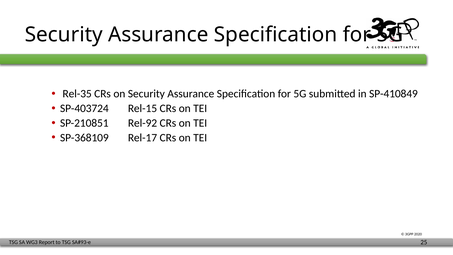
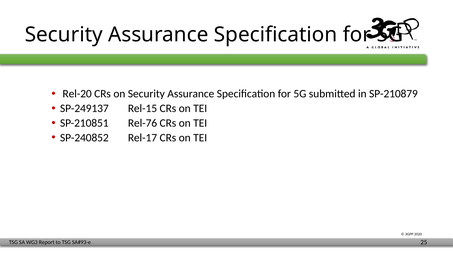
Rel-35: Rel-35 -> Rel-20 (77, 94)
SP-410849: SP-410849 -> SP-210879 (393, 94)
SP-403724: SP-403724 -> SP-249137 (84, 108)
Rel-92: Rel-92 -> Rel-76 (143, 123)
SP-368109: SP-368109 -> SP-240852 (84, 138)
